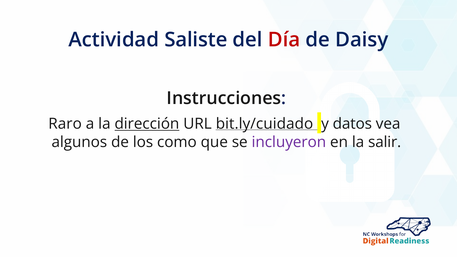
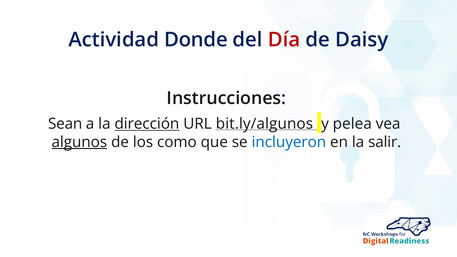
Saliste: Saliste -> Donde (196, 40)
Raro: Raro -> Sean (65, 124)
bit.ly/cuidado: bit.ly/cuidado -> bit.ly/algunos (264, 124)
datos: datos -> pelea (352, 124)
algunos underline: none -> present (79, 142)
incluyeron colour: purple -> blue (289, 142)
